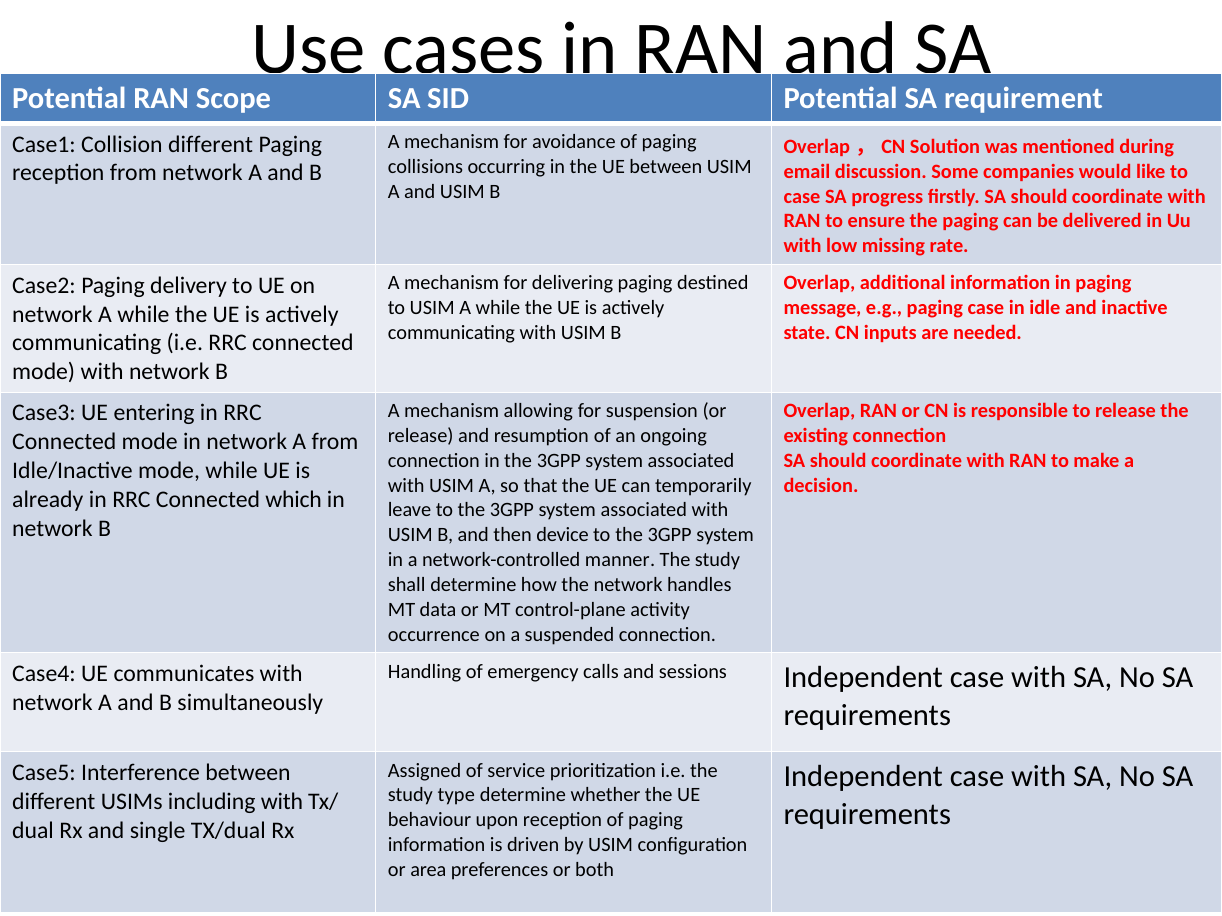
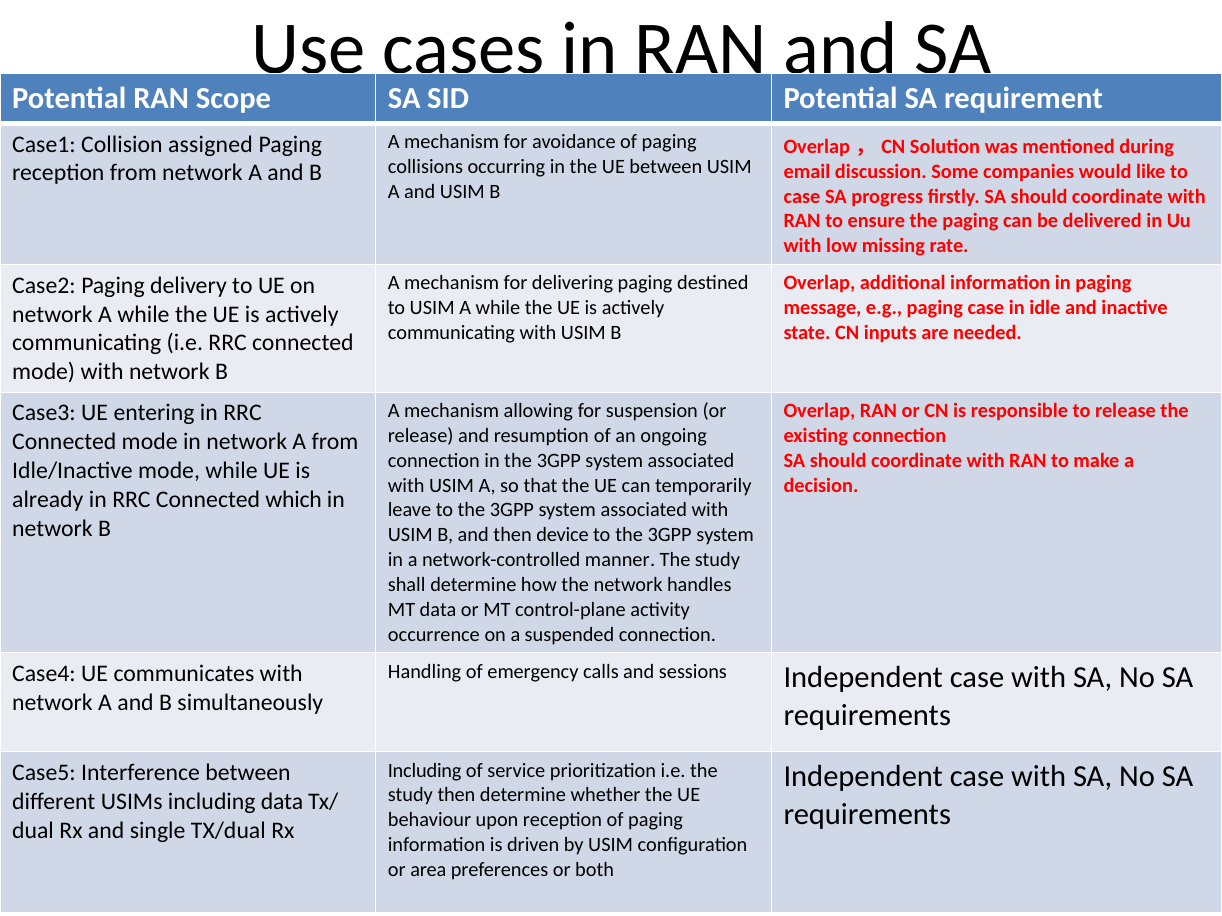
Collision different: different -> assigned (210, 144)
Assigned: Assigned -> Including (425, 771)
study type: type -> then (456, 796)
including with: with -> data (282, 802)
